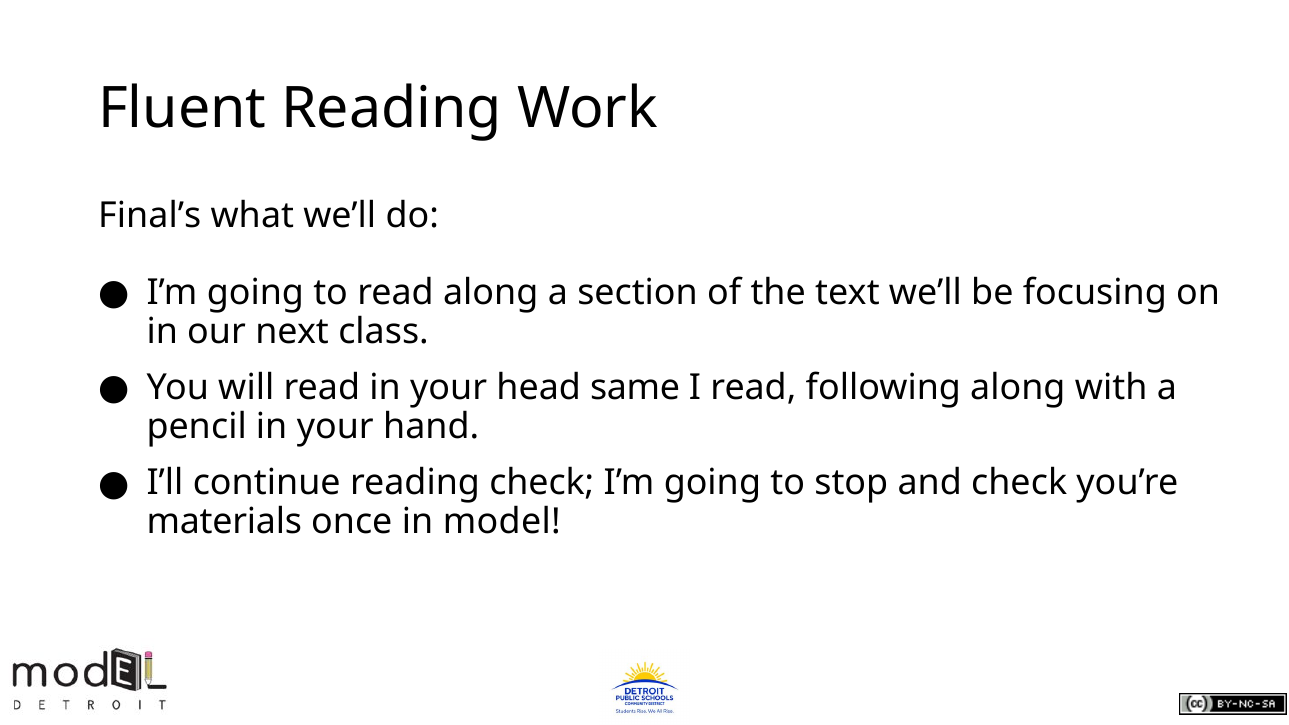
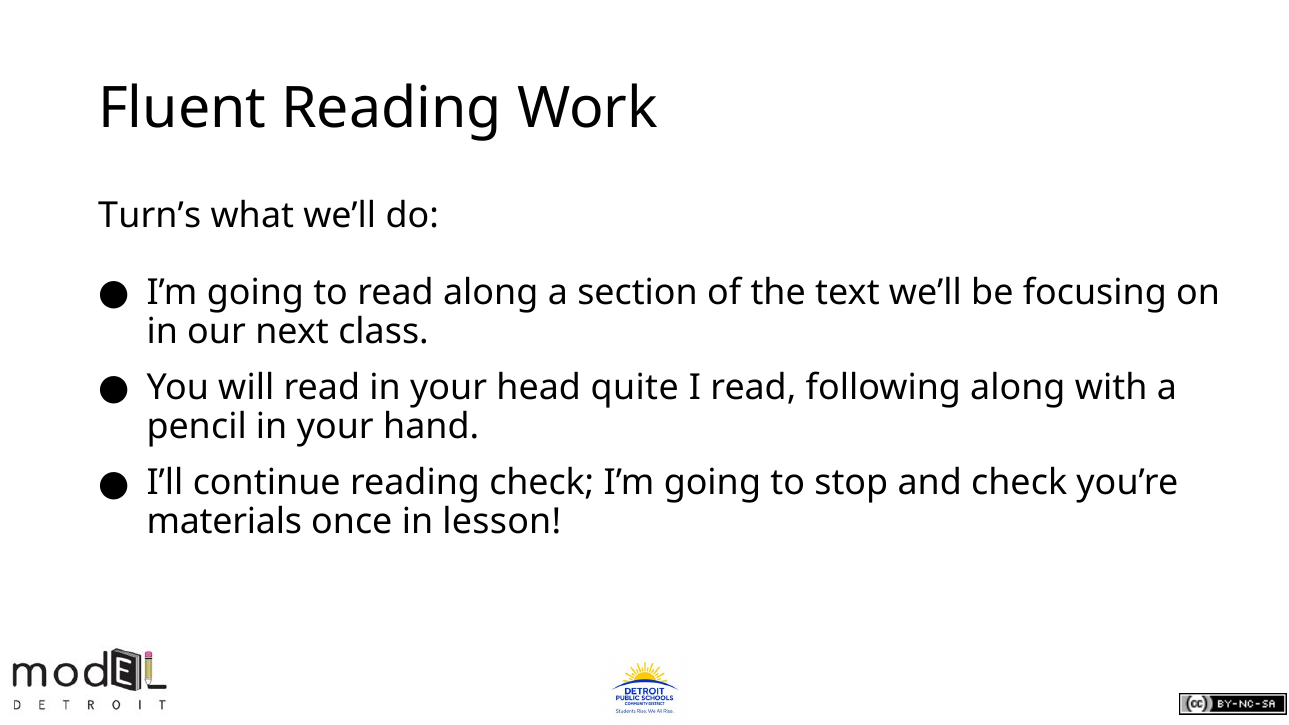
Final’s: Final’s -> Turn’s (150, 215)
same: same -> quite (635, 388)
model: model -> lesson (502, 522)
